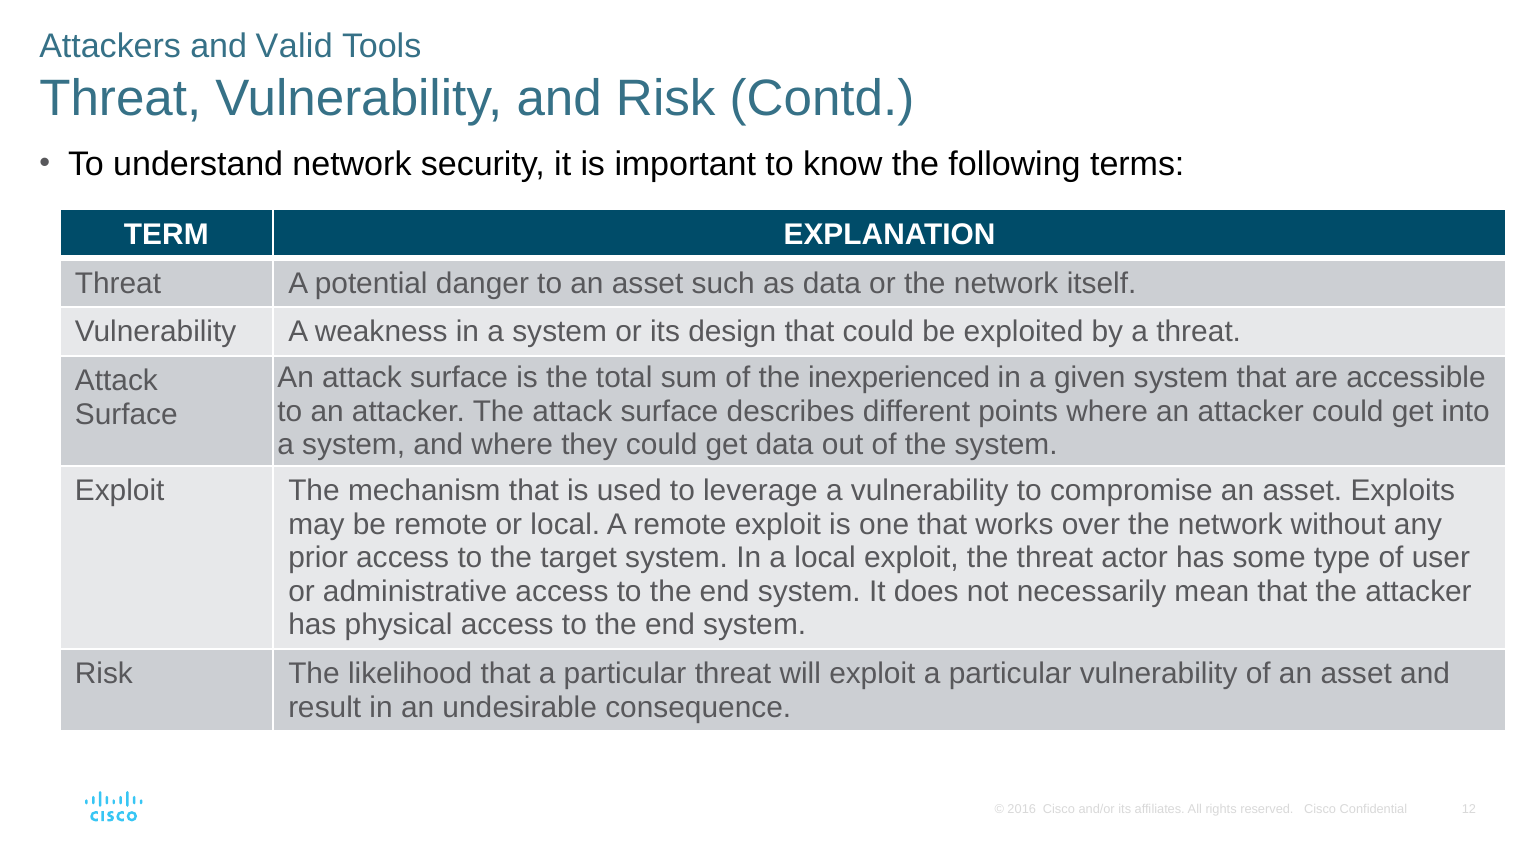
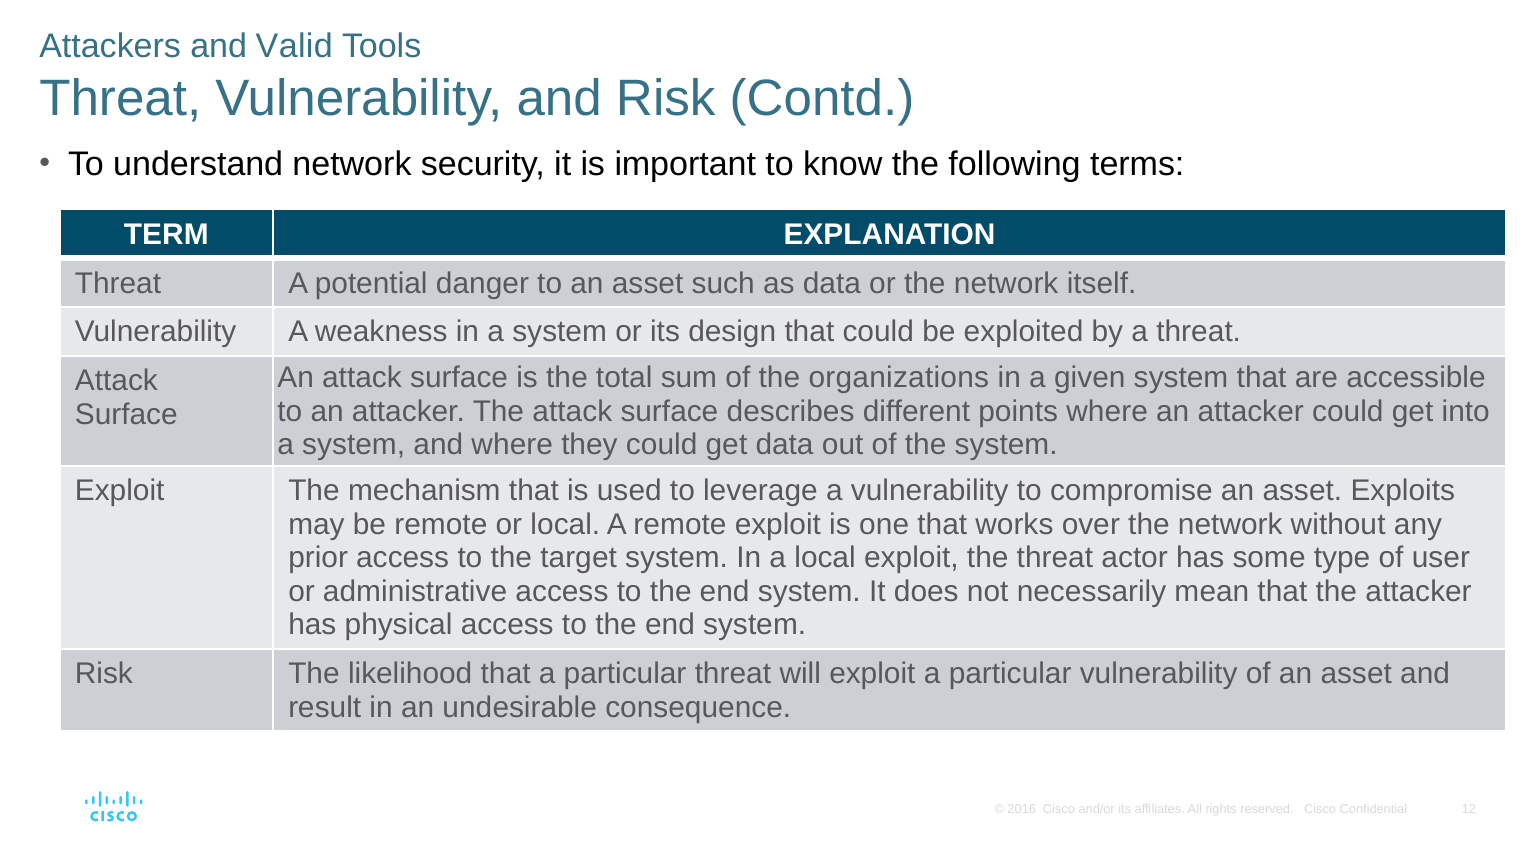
inexperienced: inexperienced -> organizations (899, 378)
